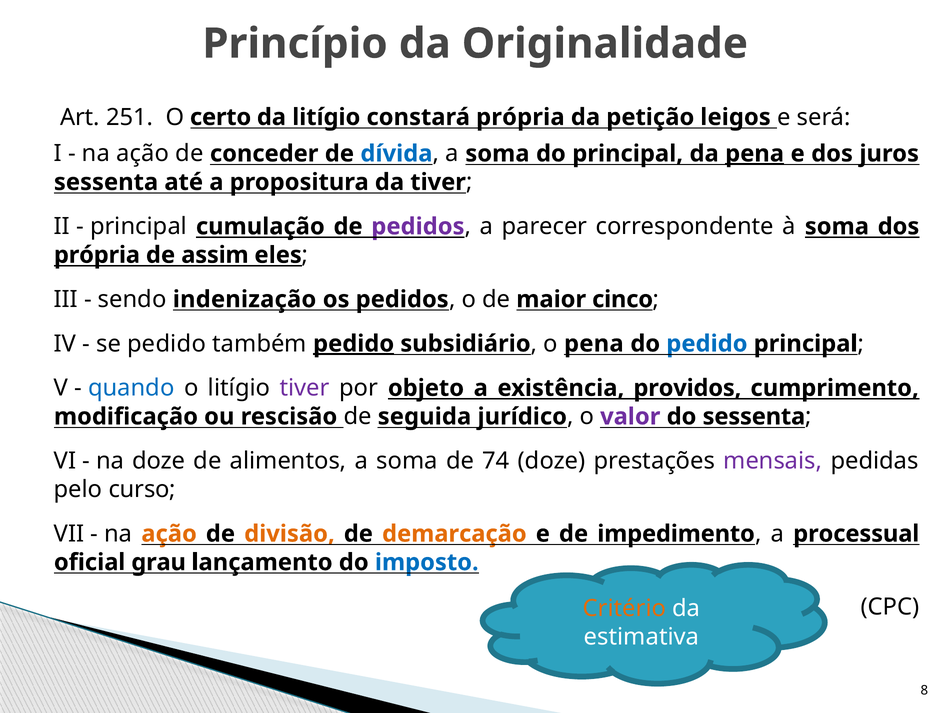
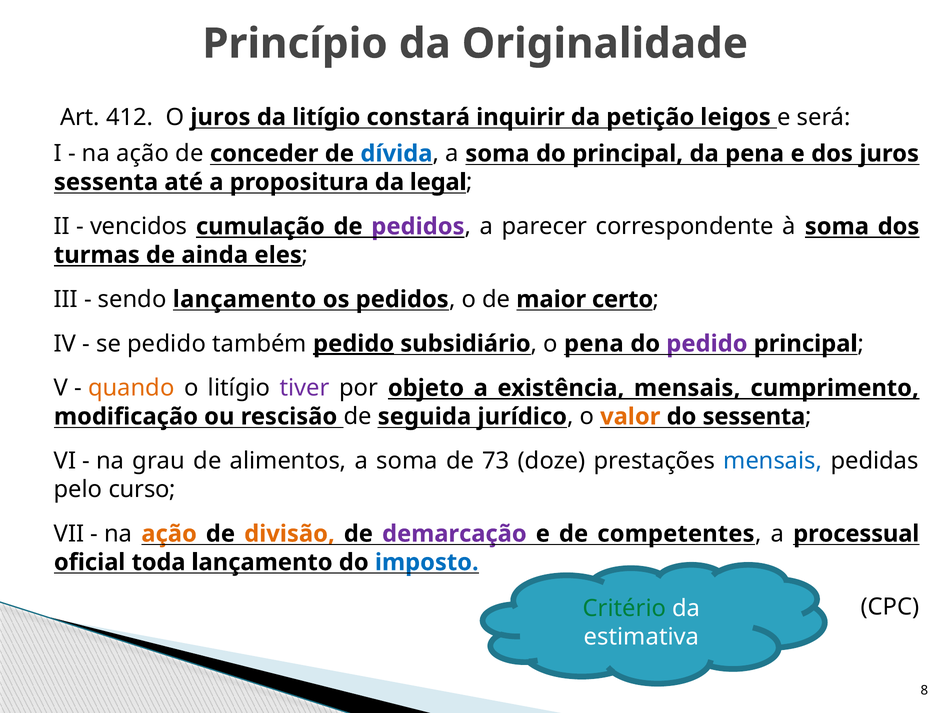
251: 251 -> 412 (130, 117)
O certo: certo -> juros (220, 117)
constará própria: própria -> inquirir (520, 117)
pena underline: present -> none (755, 154)
da tiver: tiver -> legal (438, 182)
principal: principal -> vencidos (139, 227)
própria: própria -> turmas (97, 255)
assim: assim -> ainda (215, 255)
sendo indenização: indenização -> lançamento (245, 299)
cinco: cinco -> certo (623, 299)
pedido colour: blue -> purple (707, 344)
quando colour: blue -> orange (131, 388)
existência providos: providos -> mensais (687, 388)
valor colour: purple -> orange (630, 417)
na doze: doze -> grau (159, 461)
74: 74 -> 73 (496, 461)
mensais colour: purple -> blue (773, 461)
demarcação colour: orange -> purple (454, 534)
impedimento: impedimento -> competentes (676, 534)
grau: grau -> toda (159, 563)
Critério colour: orange -> green (624, 609)
